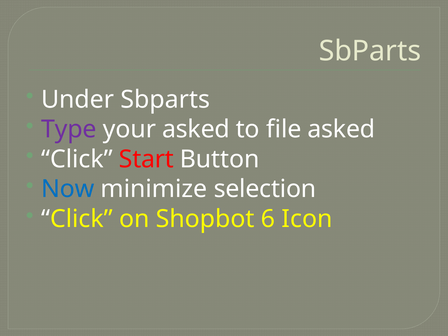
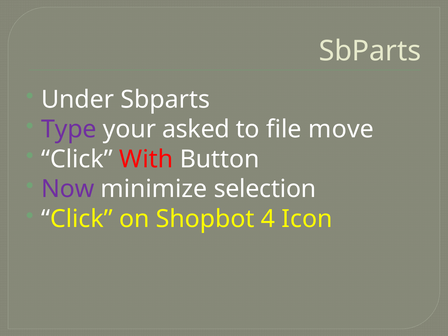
file asked: asked -> move (341, 129)
Start: Start -> With (146, 159)
Now colour: blue -> purple (68, 189)
6: 6 -> 4 (268, 219)
